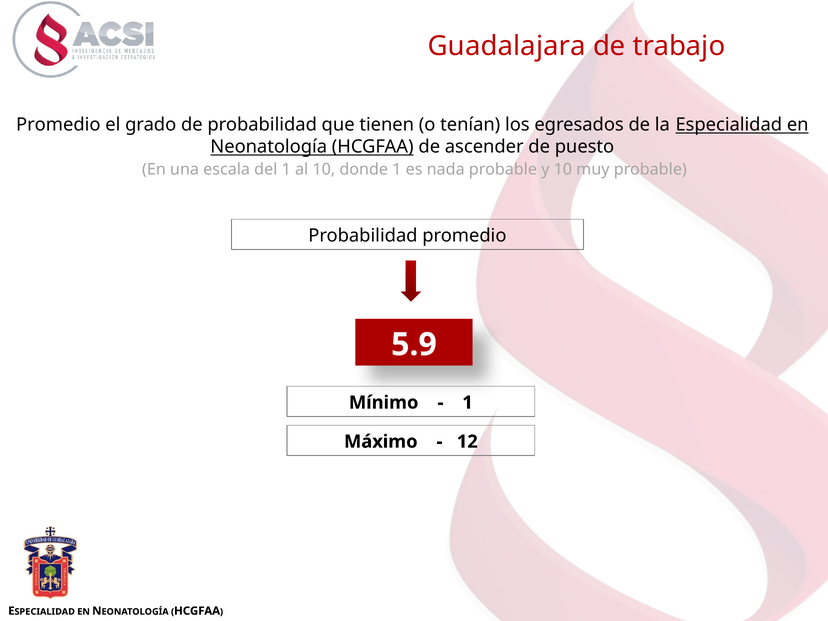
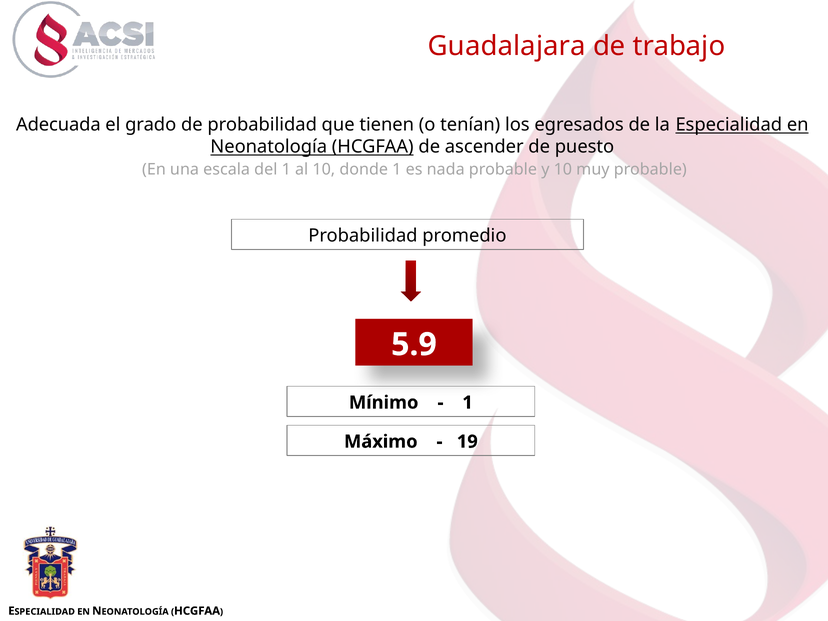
Promedio: Promedio -> Adecuada (58, 125)
12: 12 -> 19 (467, 442)
